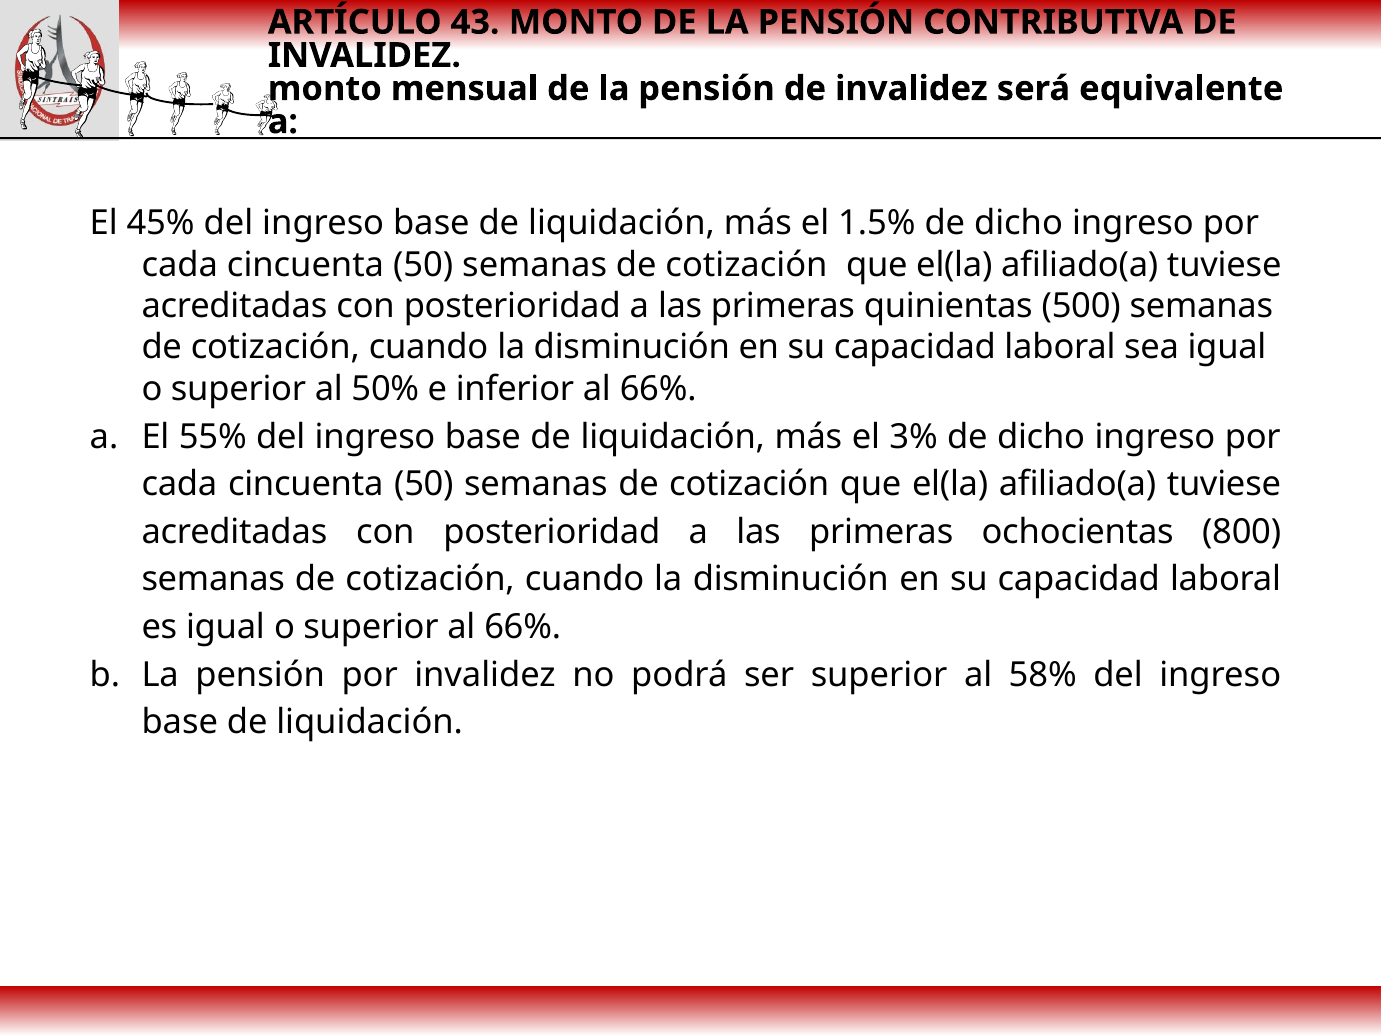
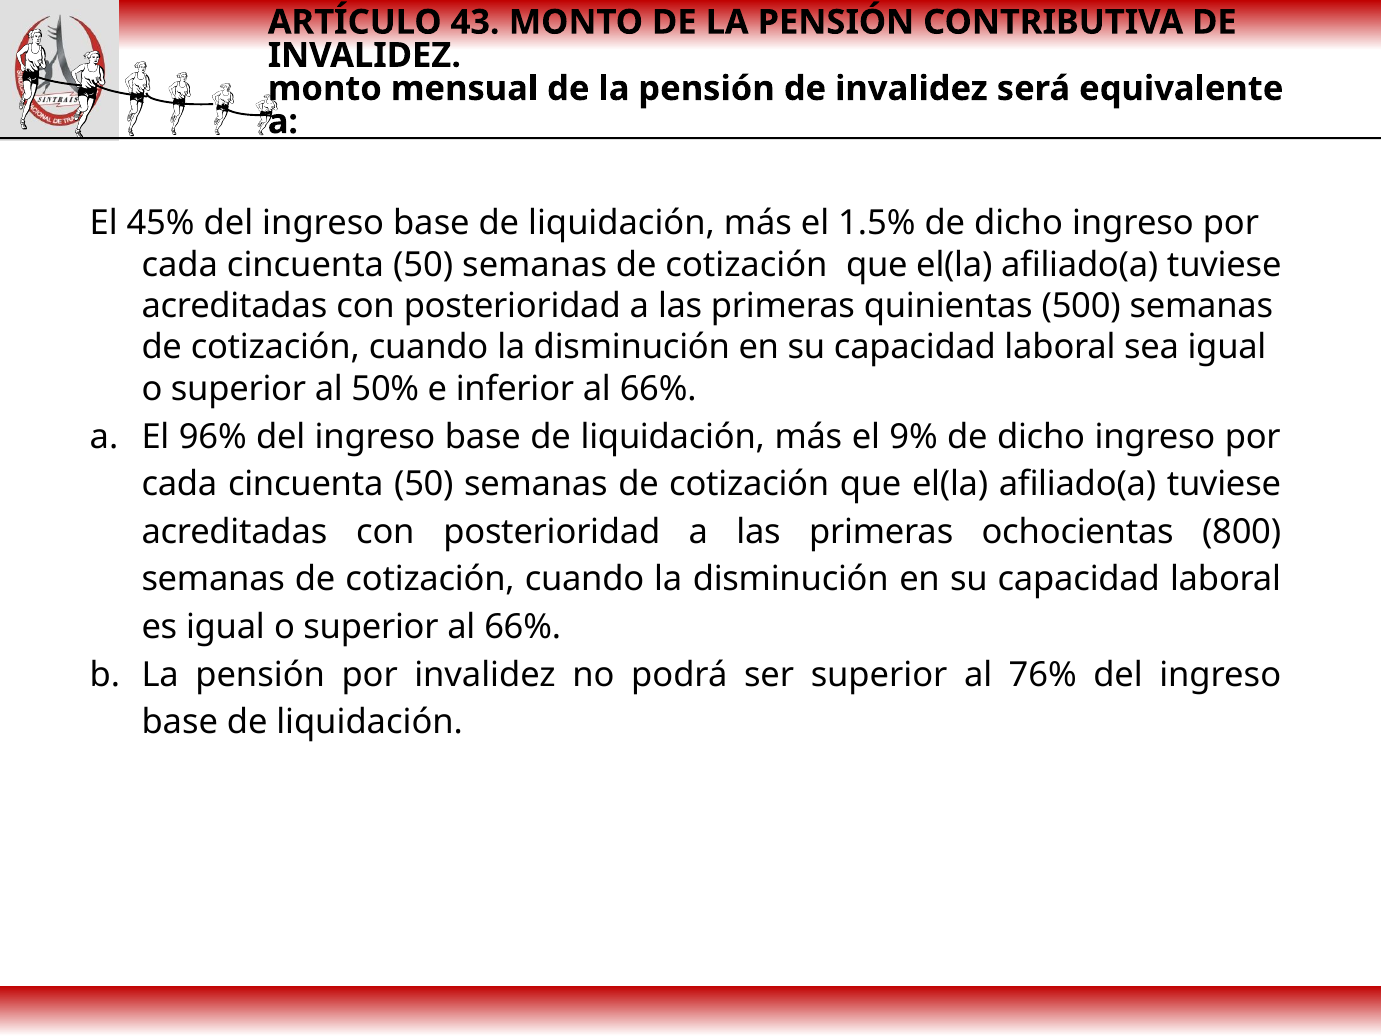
55%: 55% -> 96% (213, 437)
3%: 3% -> 9% (914, 437)
58%: 58% -> 76% (1043, 675)
